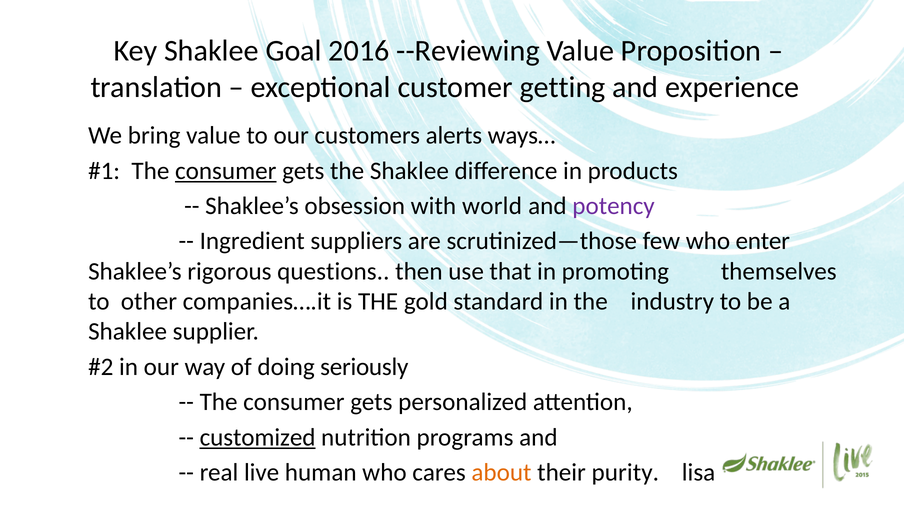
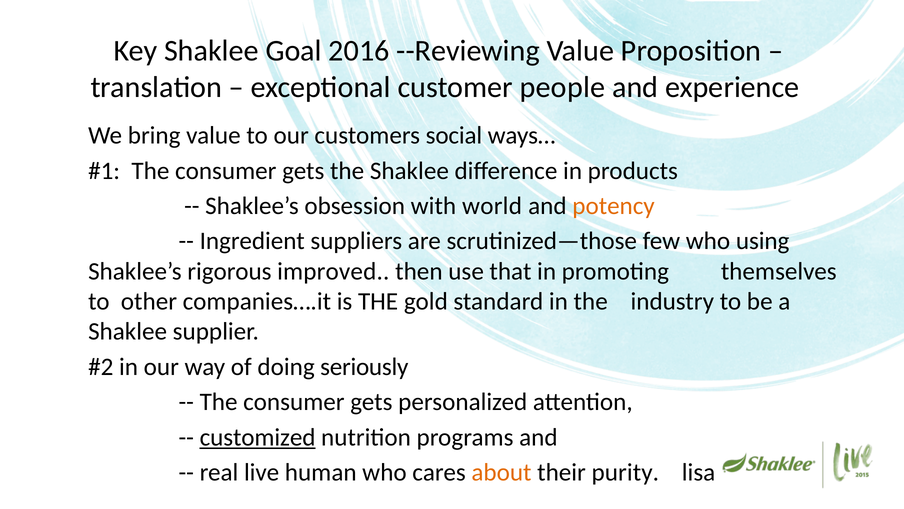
getting: getting -> people (562, 87)
alerts: alerts -> social (454, 135)
consumer underline: present -> none (226, 171)
potency colour: purple -> orange (614, 206)
enter: enter -> using (763, 241)
questions: questions -> improved (333, 271)
